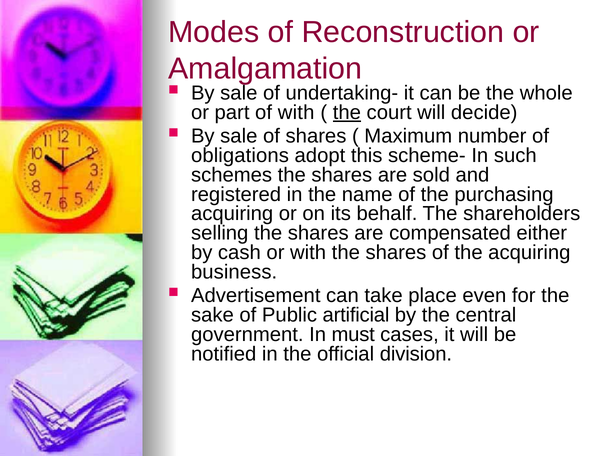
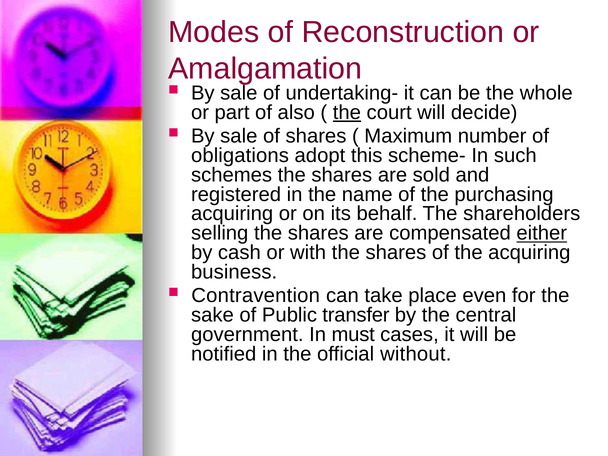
of with: with -> also (296, 112)
either underline: none -> present (542, 233)
Advertisement: Advertisement -> Contravention (256, 296)
artificial: artificial -> transfer (356, 315)
division: division -> without (416, 354)
